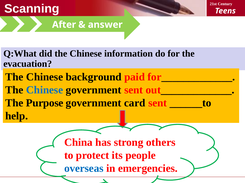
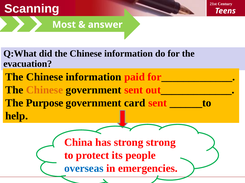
After: After -> Most (64, 25)
background: background -> information (94, 77)
Chinese colour: blue -> orange (45, 90)
strong others: others -> strong (161, 143)
